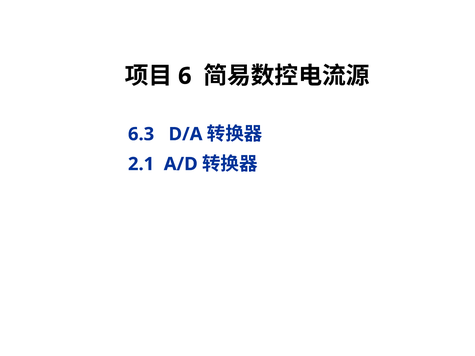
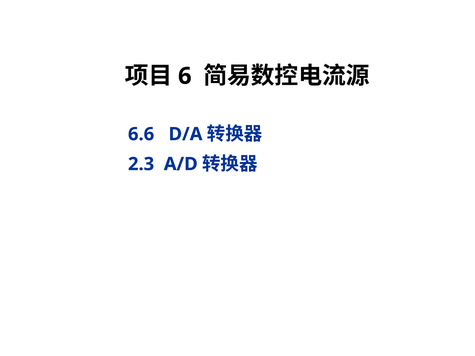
6.3: 6.3 -> 6.6 (141, 134)
2.1: 2.1 -> 2.3 (141, 164)
